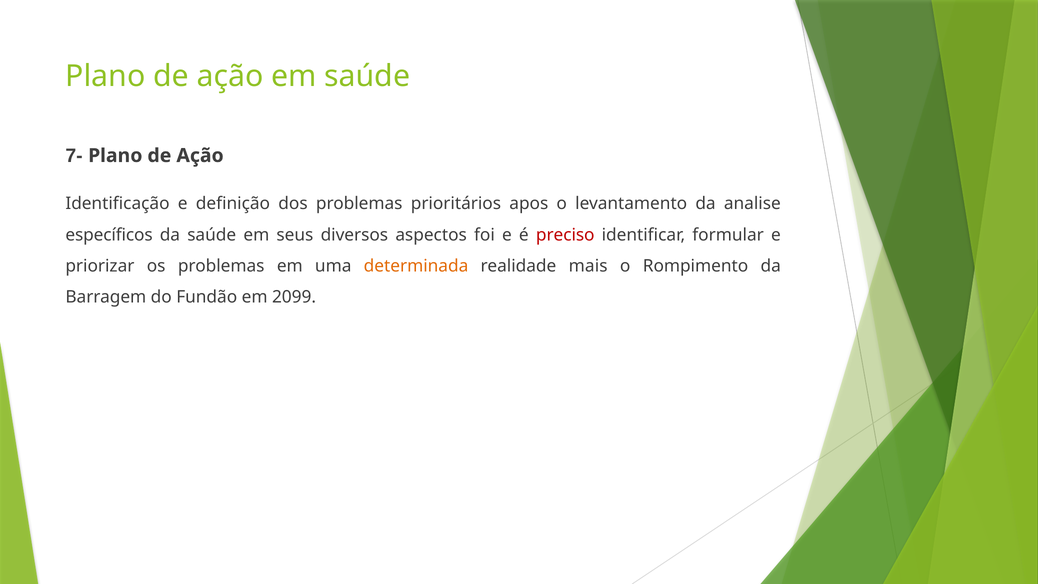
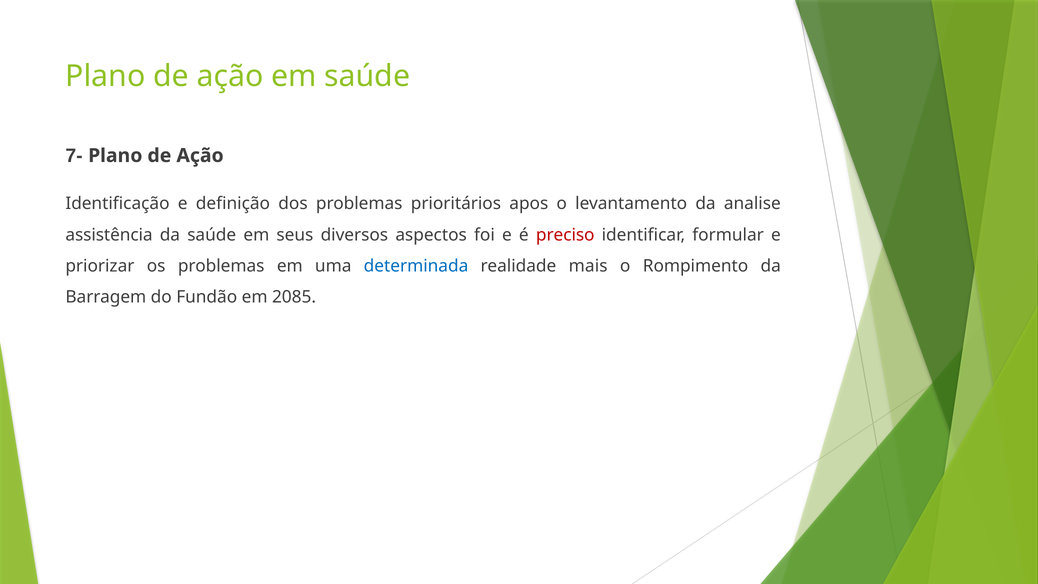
específicos: específicos -> assistência (109, 235)
determinada colour: orange -> blue (416, 266)
2099: 2099 -> 2085 (294, 297)
